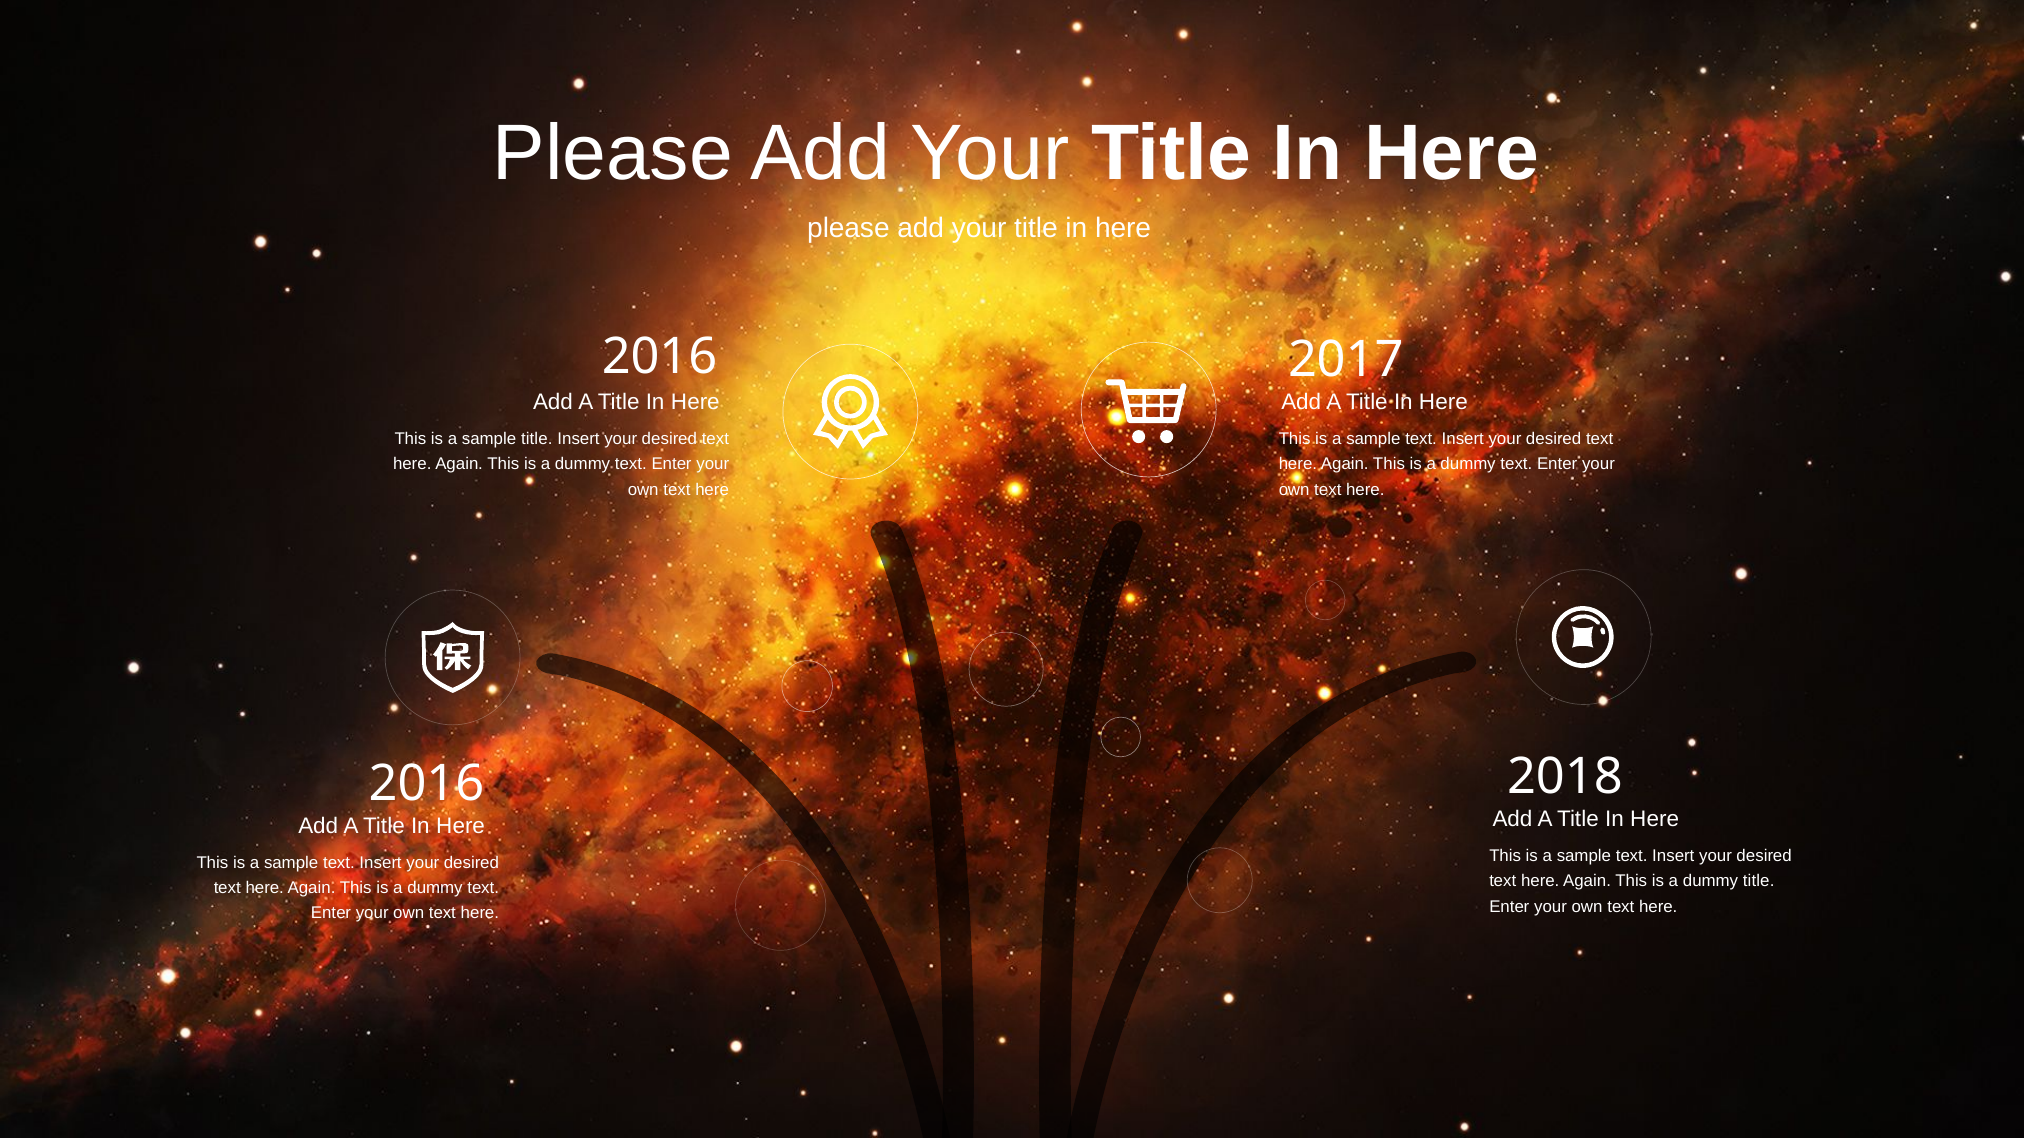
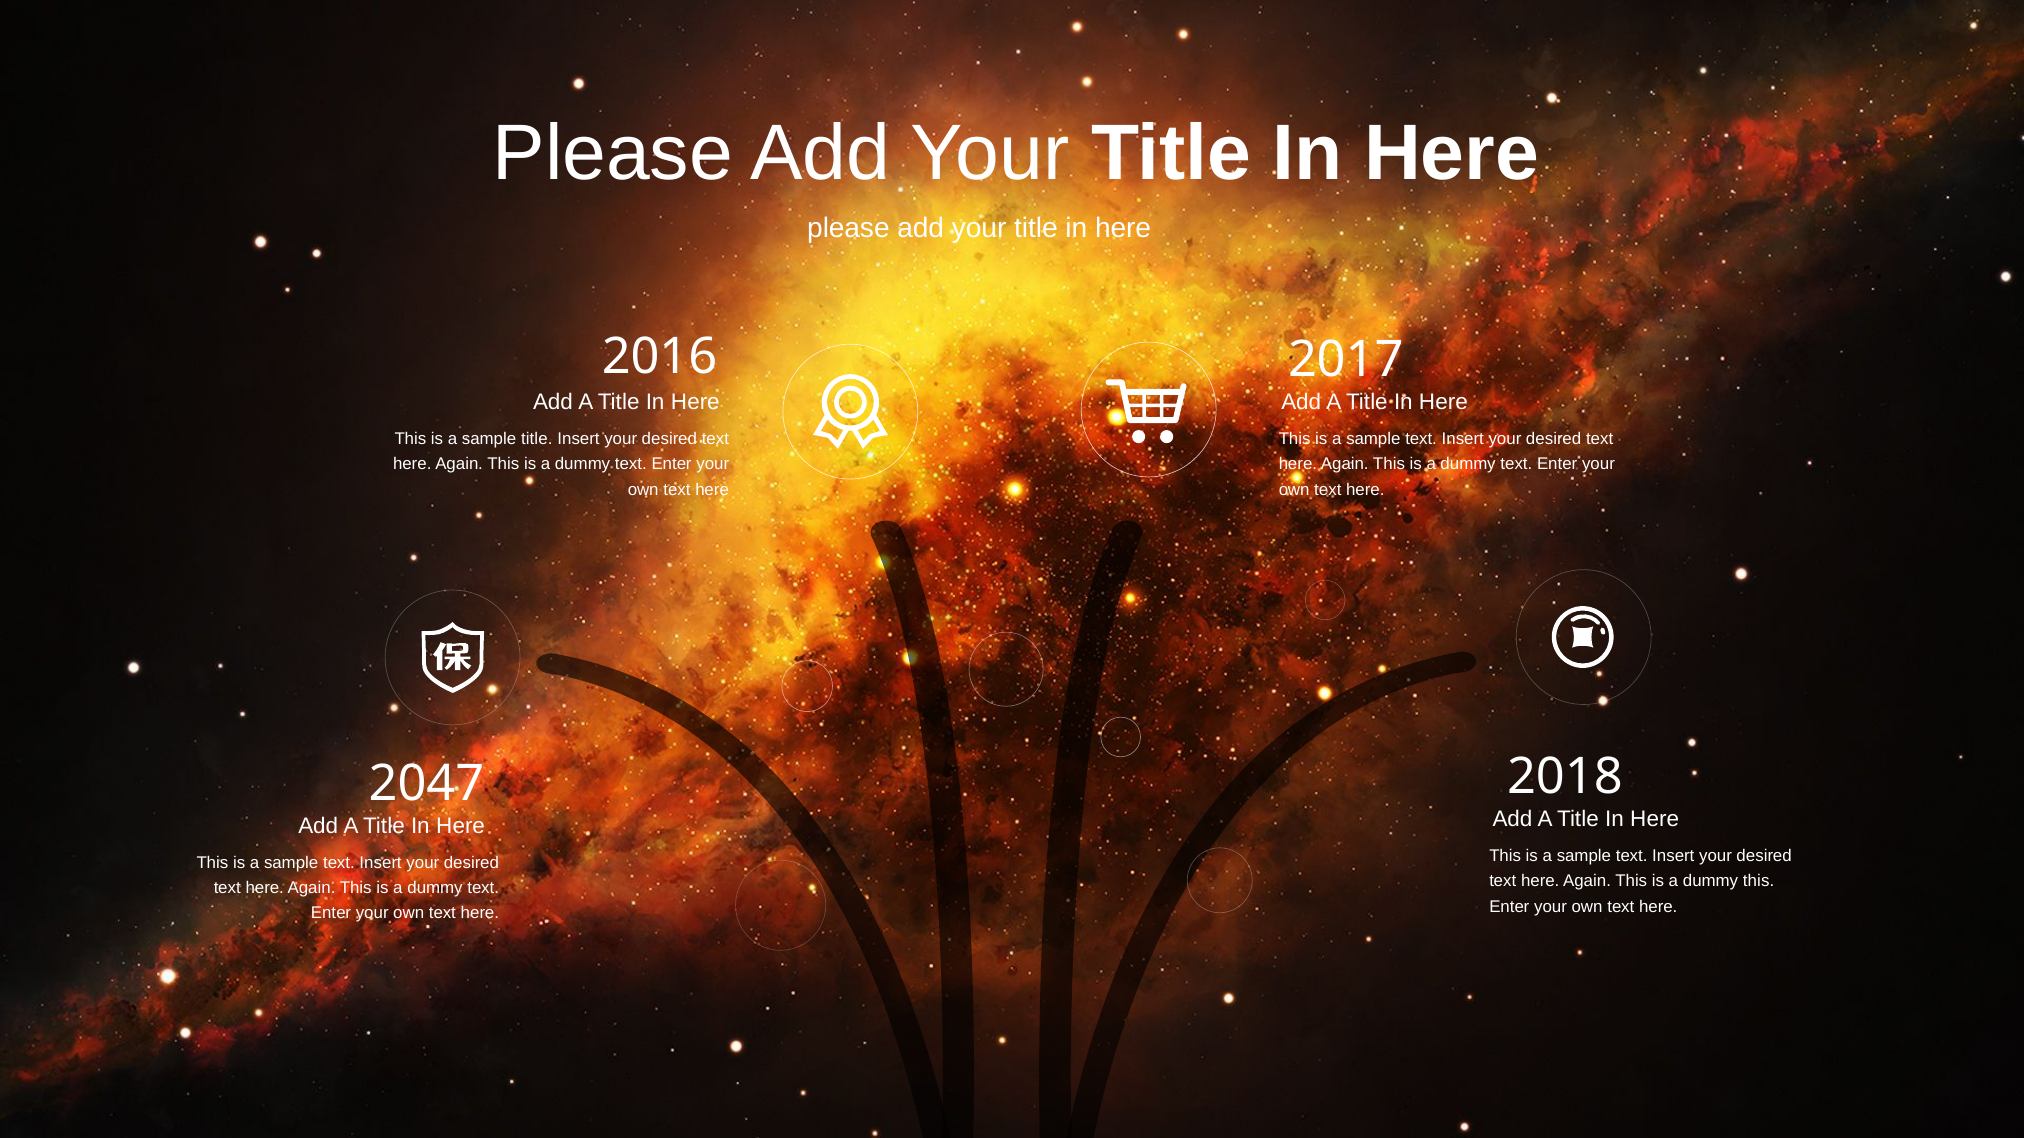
2016: 2016 -> 2047 (426, 784)
dummy title: title -> this (1759, 882)
